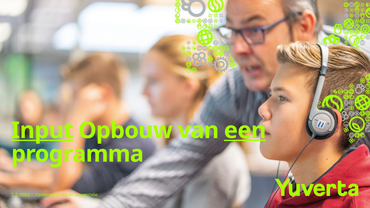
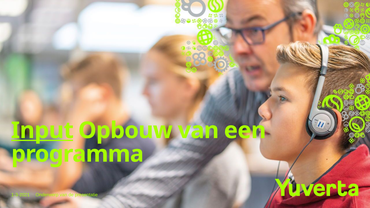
een underline: present -> none (245, 131)
